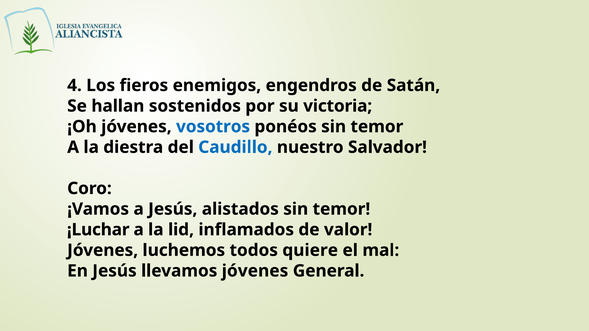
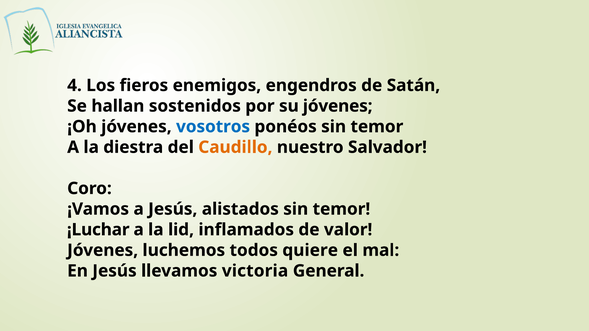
su victoria: victoria -> jóvenes (338, 106)
Caudillo colour: blue -> orange (235, 147)
llevamos jóvenes: jóvenes -> victoria (255, 271)
